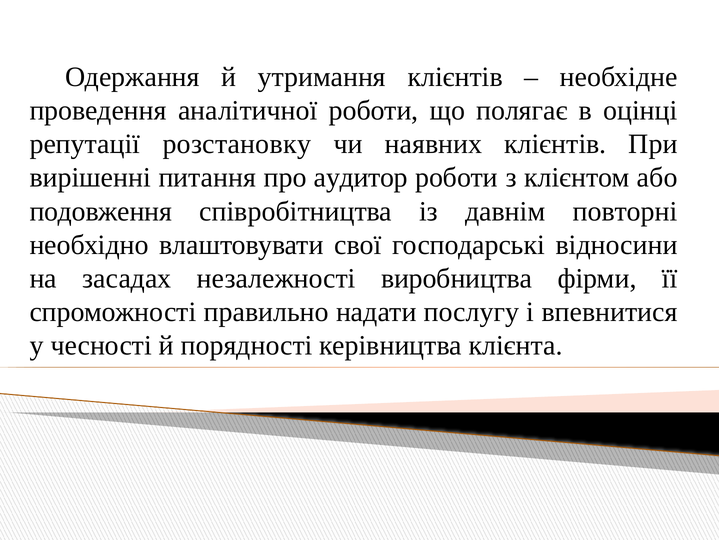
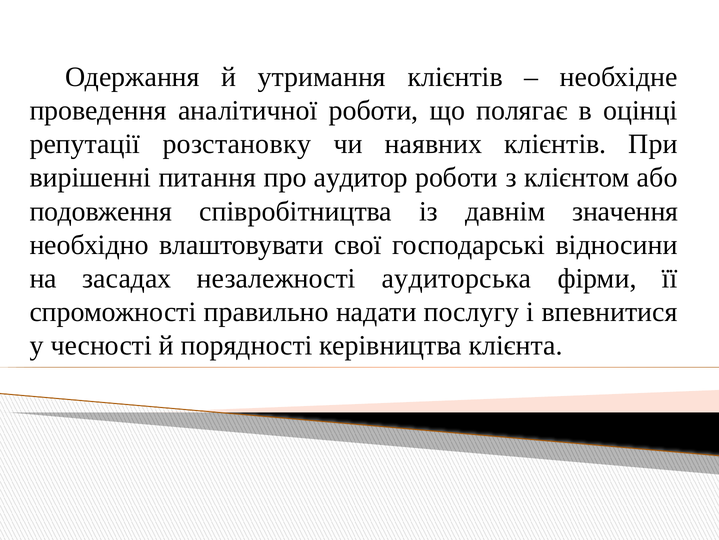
повторні: повторні -> значення (625, 211)
виробництва: виробництва -> аудиторська (456, 278)
